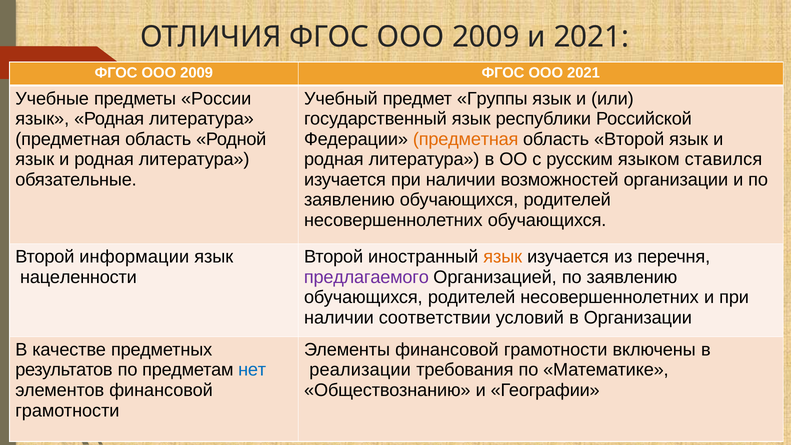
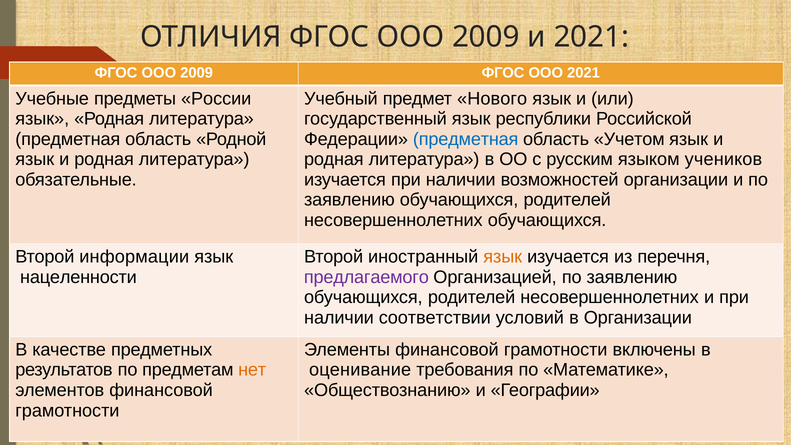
Группы: Группы -> Нового (492, 99)
предметная colour: orange -> blue (466, 139)
область Второй: Второй -> Учетом (629, 139)
ставился: ставился -> учеников (723, 159)
нет colour: blue -> orange (252, 370)
реализации: реализации -> оценивание (360, 370)
